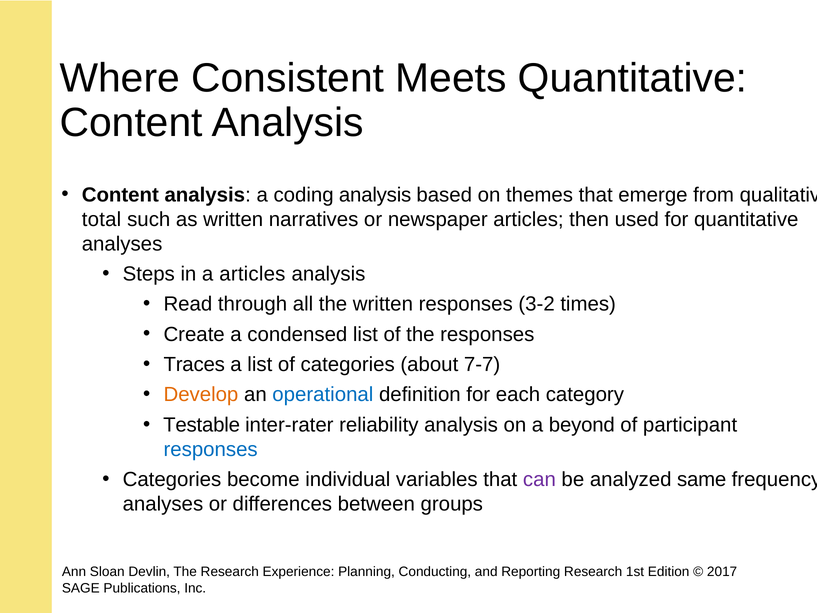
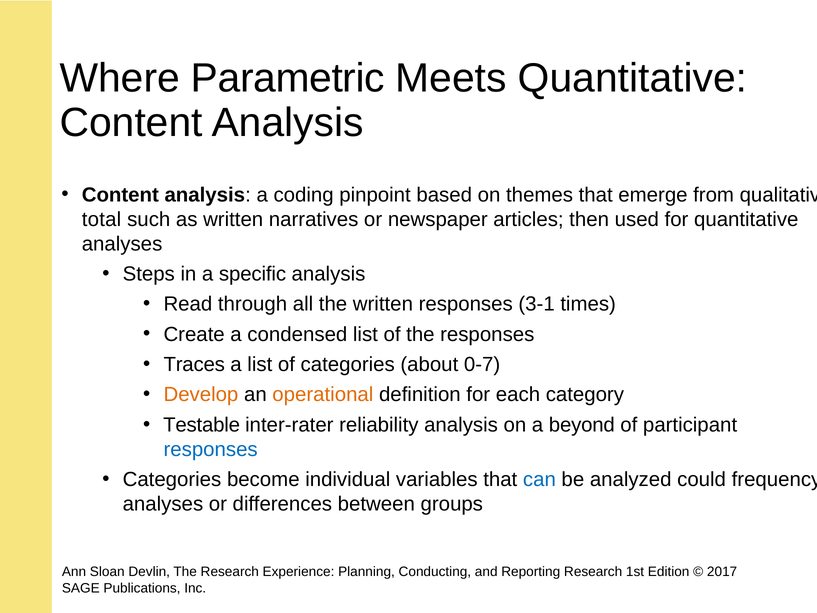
Consistent: Consistent -> Parametric (288, 78)
coding analysis: analysis -> pinpoint (375, 195)
a articles: articles -> specific (253, 274)
3-2: 3-2 -> 3-1 (537, 304)
7-7: 7-7 -> 0-7 (482, 364)
operational colour: blue -> orange (323, 395)
can colour: purple -> blue (539, 479)
same: same -> could (702, 479)
